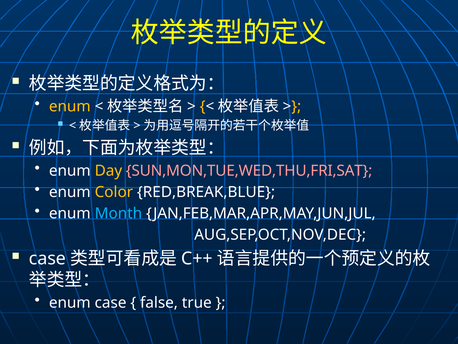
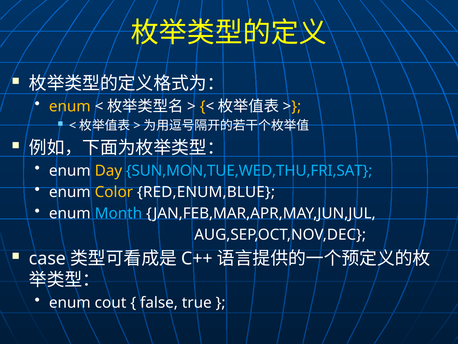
SUN,MON,TUE,WED,THU,FRI,SAT colour: pink -> light blue (249, 170)
RED,BREAK,BLUE: RED,BREAK,BLUE -> RED,ENUM,BLUE (206, 192)
enum case: case -> cout (111, 302)
